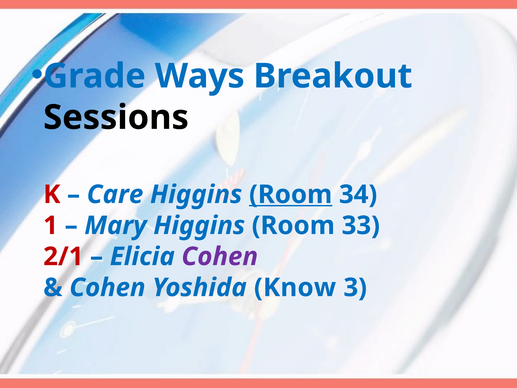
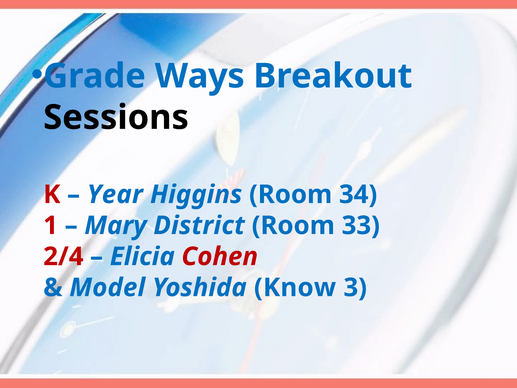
Care: Care -> Year (115, 194)
Room underline: present -> none (291, 194)
Mary Higgins: Higgins -> District (199, 225)
2/1: 2/1 -> 2/4 (63, 256)
Cohen colour: purple -> red (220, 256)
Cohen: Cohen -> Model (107, 287)
